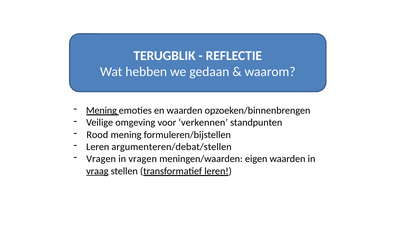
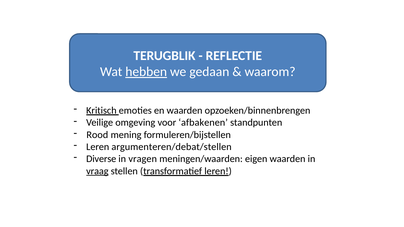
hebben underline: none -> present (146, 72)
Mening: Mening -> Kritisch (101, 111)
verkennen: verkennen -> afbakenen (203, 123)
Vragen: Vragen -> Diverse (101, 159)
